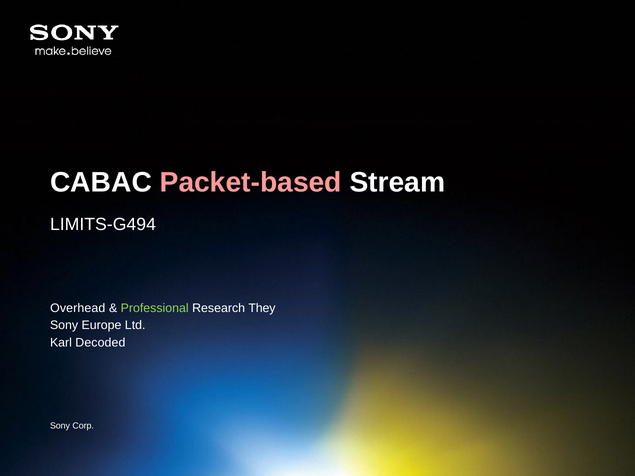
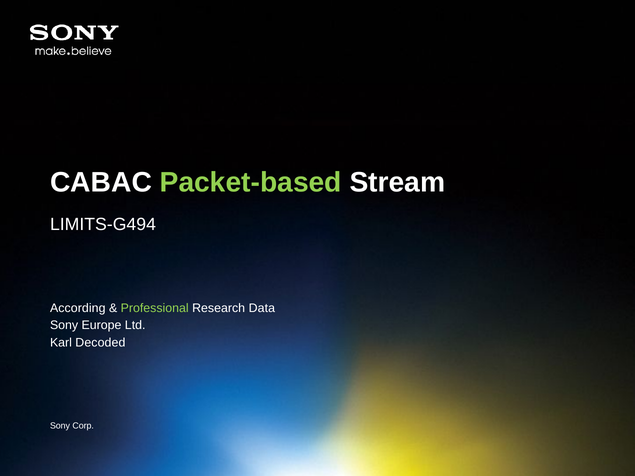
Packet-based colour: pink -> light green (251, 182)
Overhead: Overhead -> According (78, 308)
They: They -> Data (262, 308)
